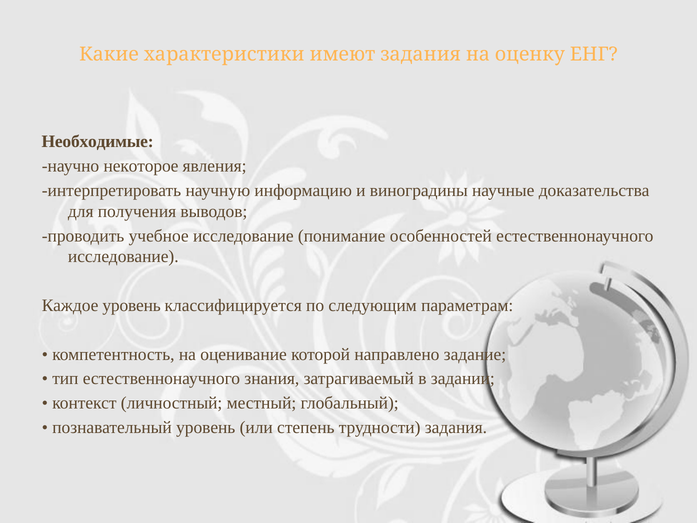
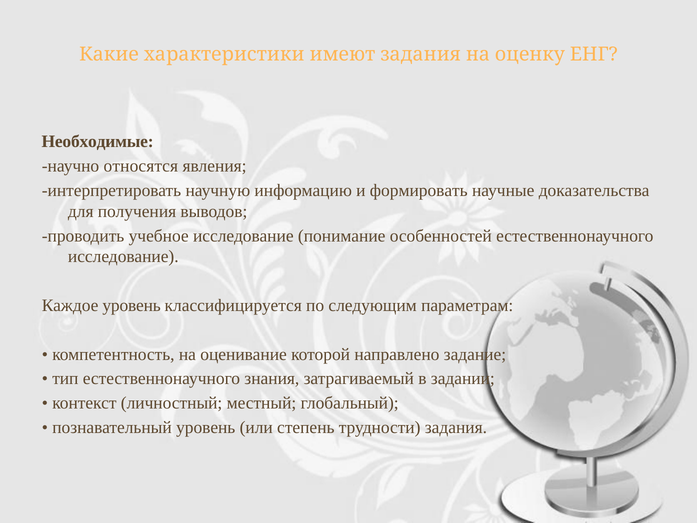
некоторое: некоторое -> относятся (141, 166)
виноградины: виноградины -> формировать (419, 190)
